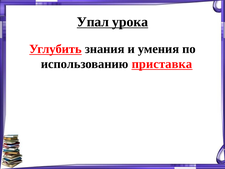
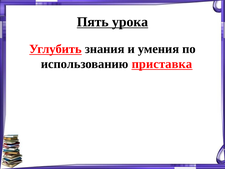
Упал: Упал -> Пять (93, 22)
